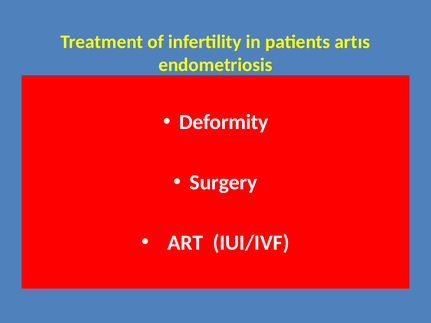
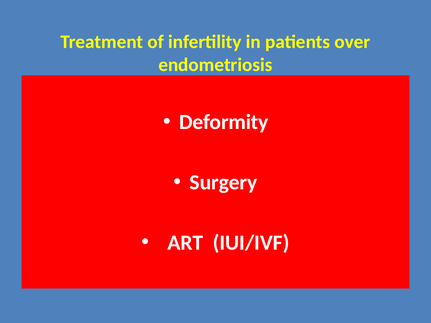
artıs: artıs -> over (352, 42)
